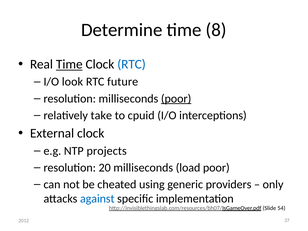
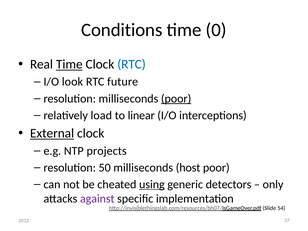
Determine: Determine -> Conditions (122, 30)
8: 8 -> 0 (216, 30)
take: take -> load (101, 115)
cpuid: cpuid -> linear (141, 115)
External underline: none -> present (52, 133)
20: 20 -> 50 (105, 168)
load: load -> host (188, 168)
using underline: none -> present (152, 184)
providers: providers -> detectors (229, 184)
against colour: blue -> purple (97, 199)
